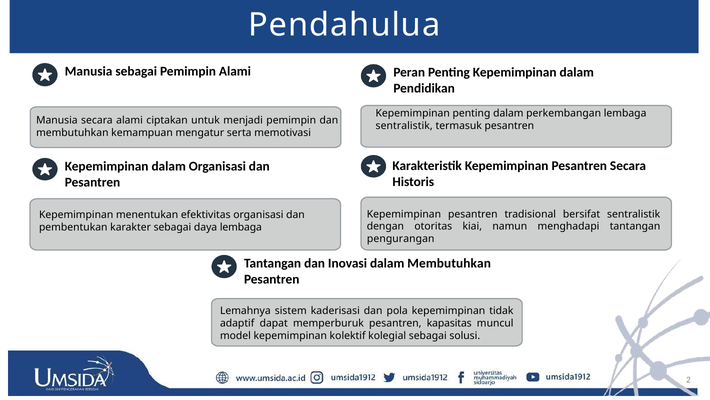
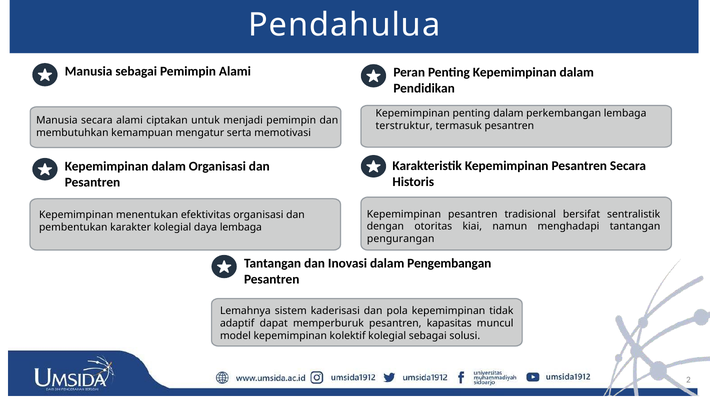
sentralistik: sentralistik -> terstruktur (404, 126)
karakter sebagai: sebagai -> kolegial (172, 227)
dalam Membutuhkan: Membutuhkan -> Pengembangan (449, 263)
